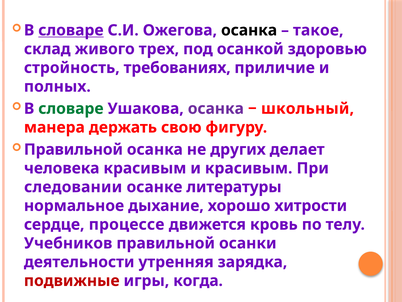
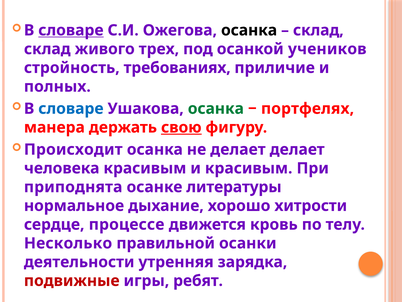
такое: такое -> склад (318, 30)
здоровью: здоровью -> учеников (327, 49)
словаре colour: green -> blue (71, 108)
осанка colour: purple -> green (216, 108)
школьный: школьный -> портфелях (308, 108)
свою underline: none -> present (181, 127)
Правильной: Правильной -> Происходит (73, 149)
не других: других -> делает (238, 149)
следовании: следовании -> приподнята (73, 187)
Учебников: Учебников -> Несколько (68, 243)
когда: когда -> ребят (198, 280)
